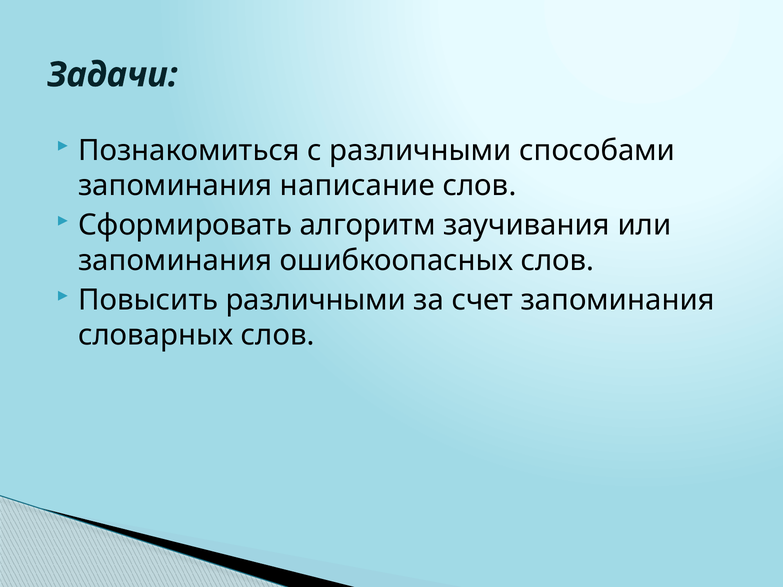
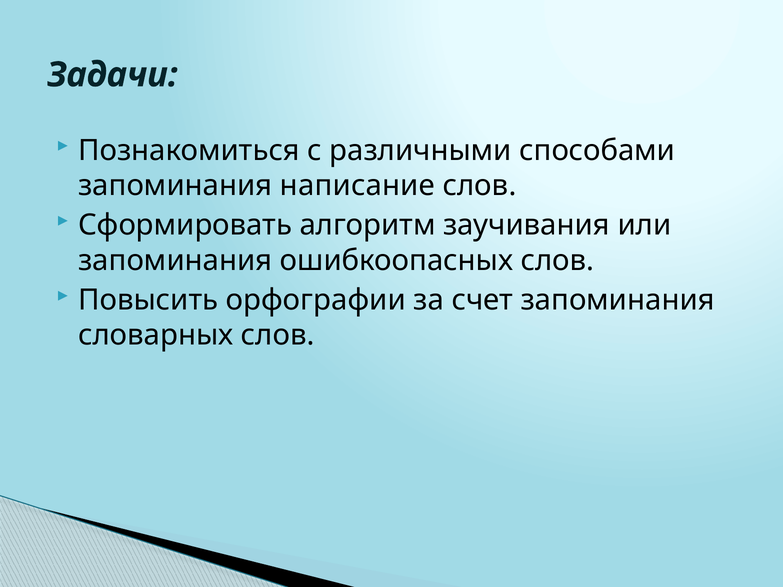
Повысить различными: различными -> орфографии (316, 300)
